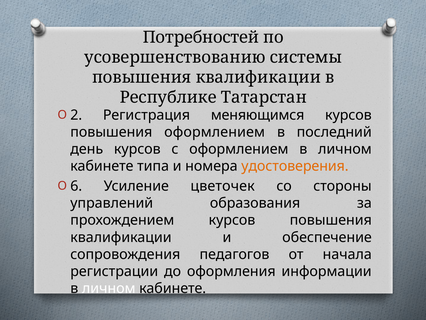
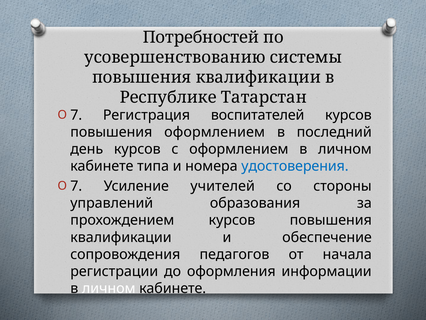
2: 2 -> 7 (76, 115)
меняющимся: меняющимся -> воспитателей (258, 115)
удостоверения colour: orange -> blue (295, 166)
6: 6 -> 7 (76, 186)
цветочек: цветочек -> учителей (223, 186)
